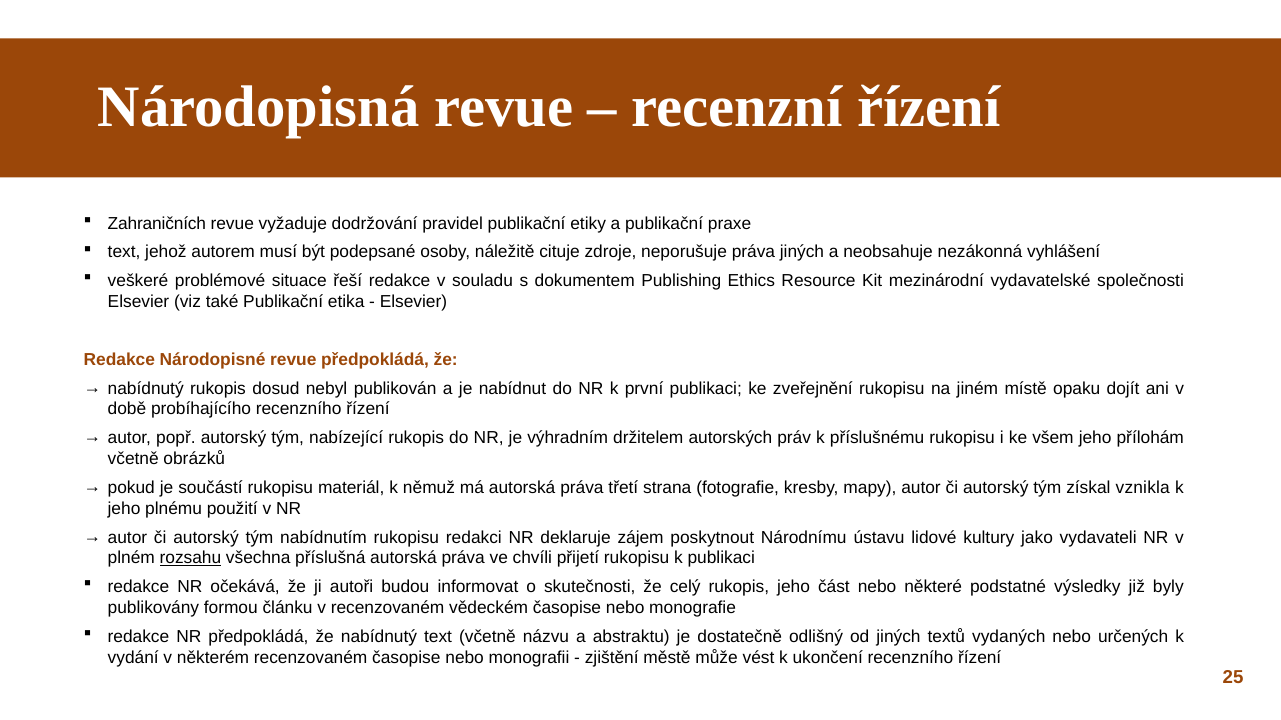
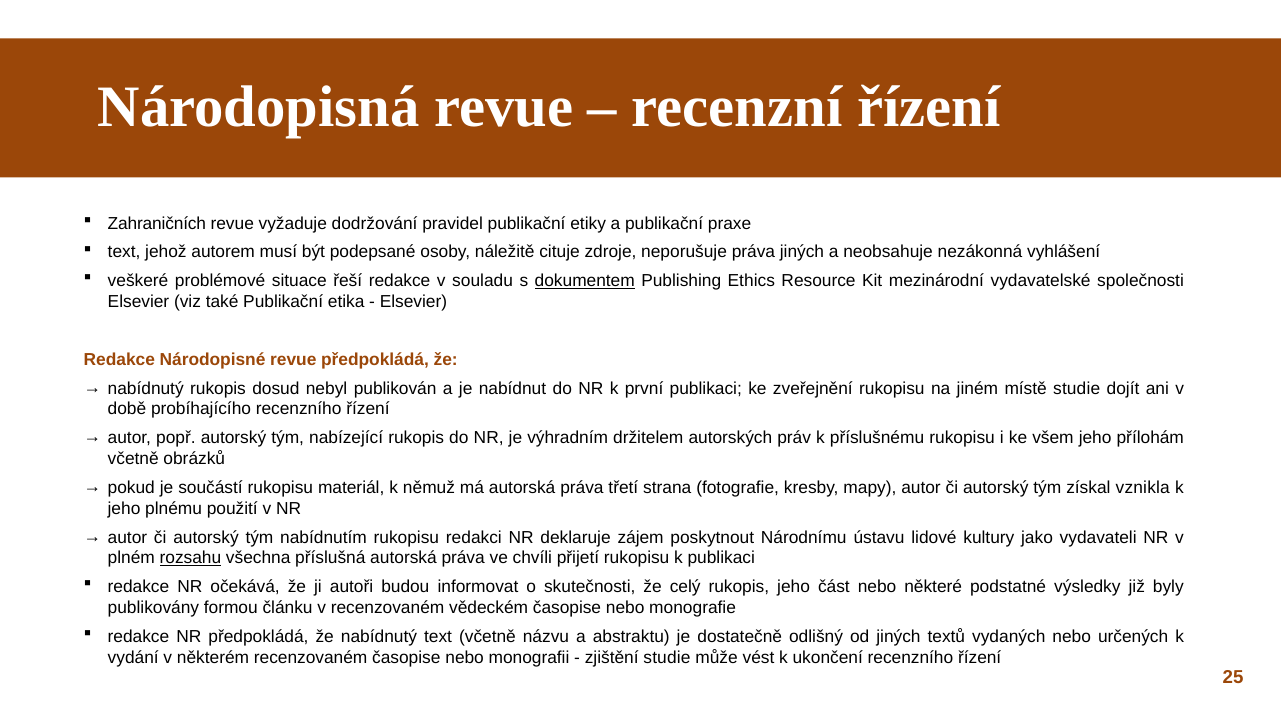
dokumentem underline: none -> present (585, 281)
místě opaku: opaku -> studie (1077, 389)
zjištění městě: městě -> studie (667, 658)
